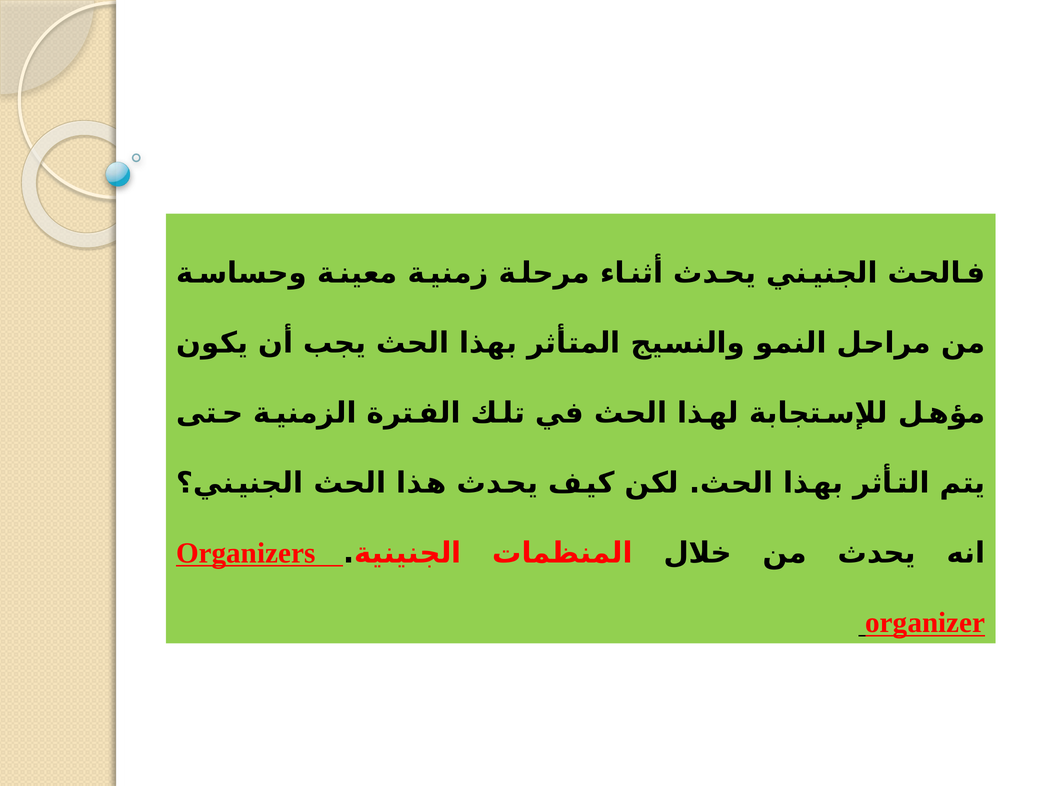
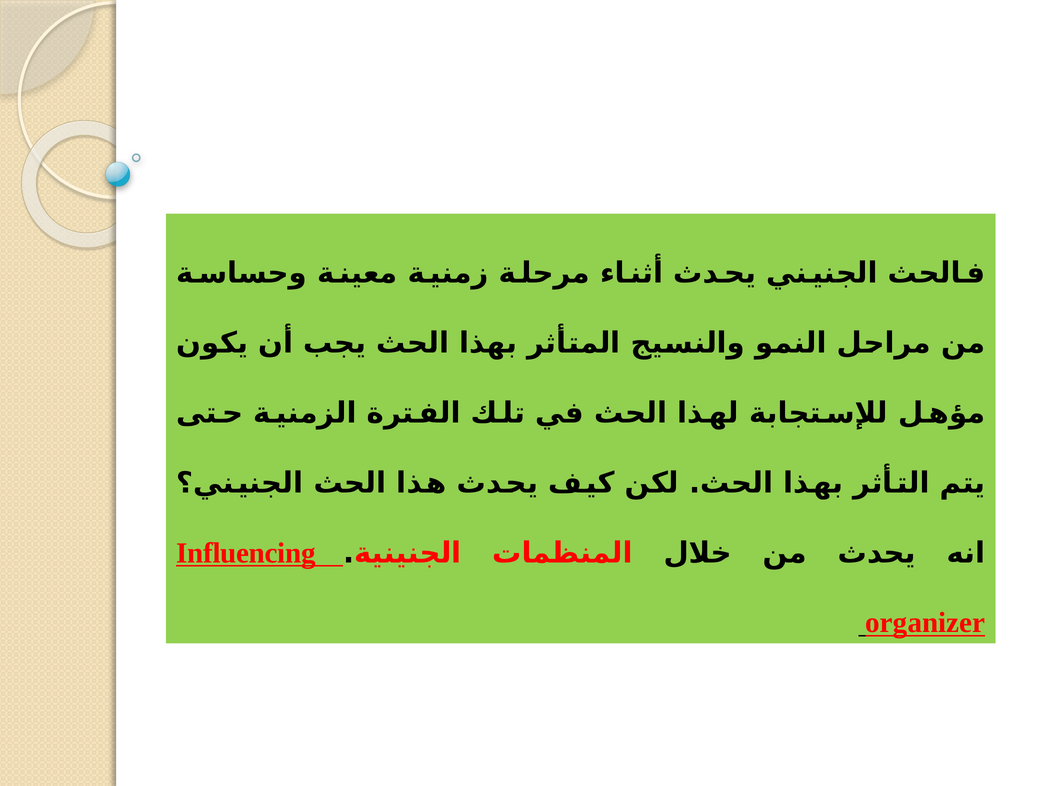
Organizers: Organizers -> Influencing (246, 553)
